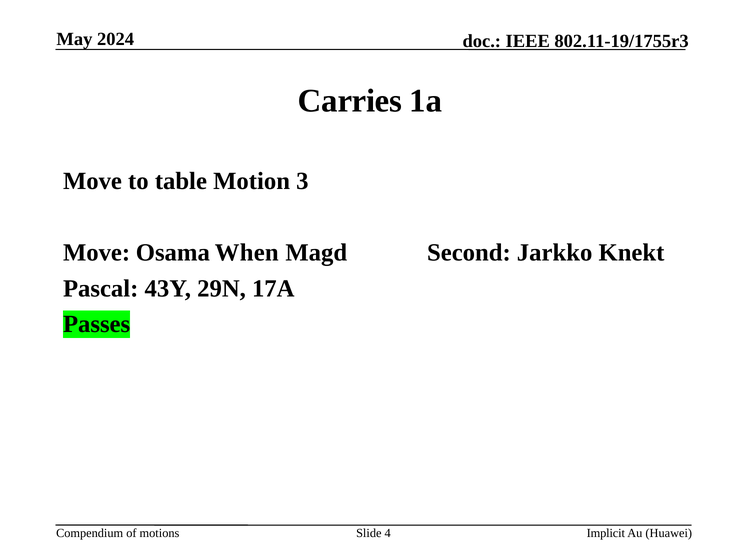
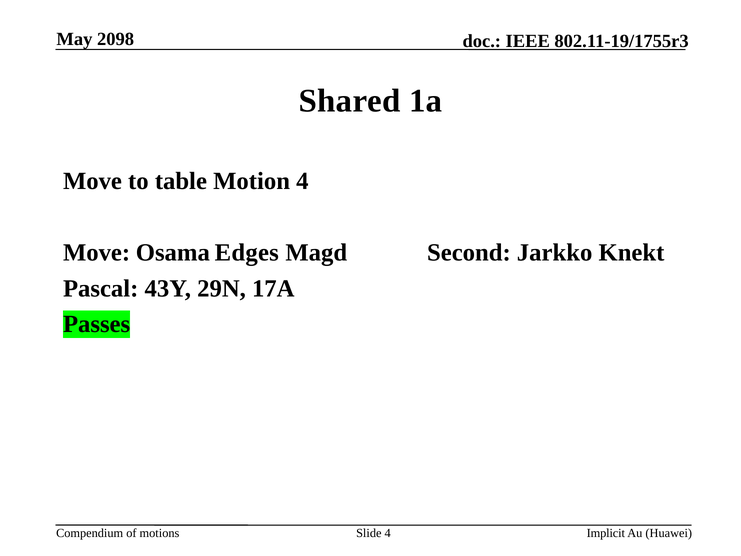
2024: 2024 -> 2098 (116, 39)
Carries: Carries -> Shared (350, 101)
Motion 3: 3 -> 4 (302, 181)
When: When -> Edges (247, 252)
